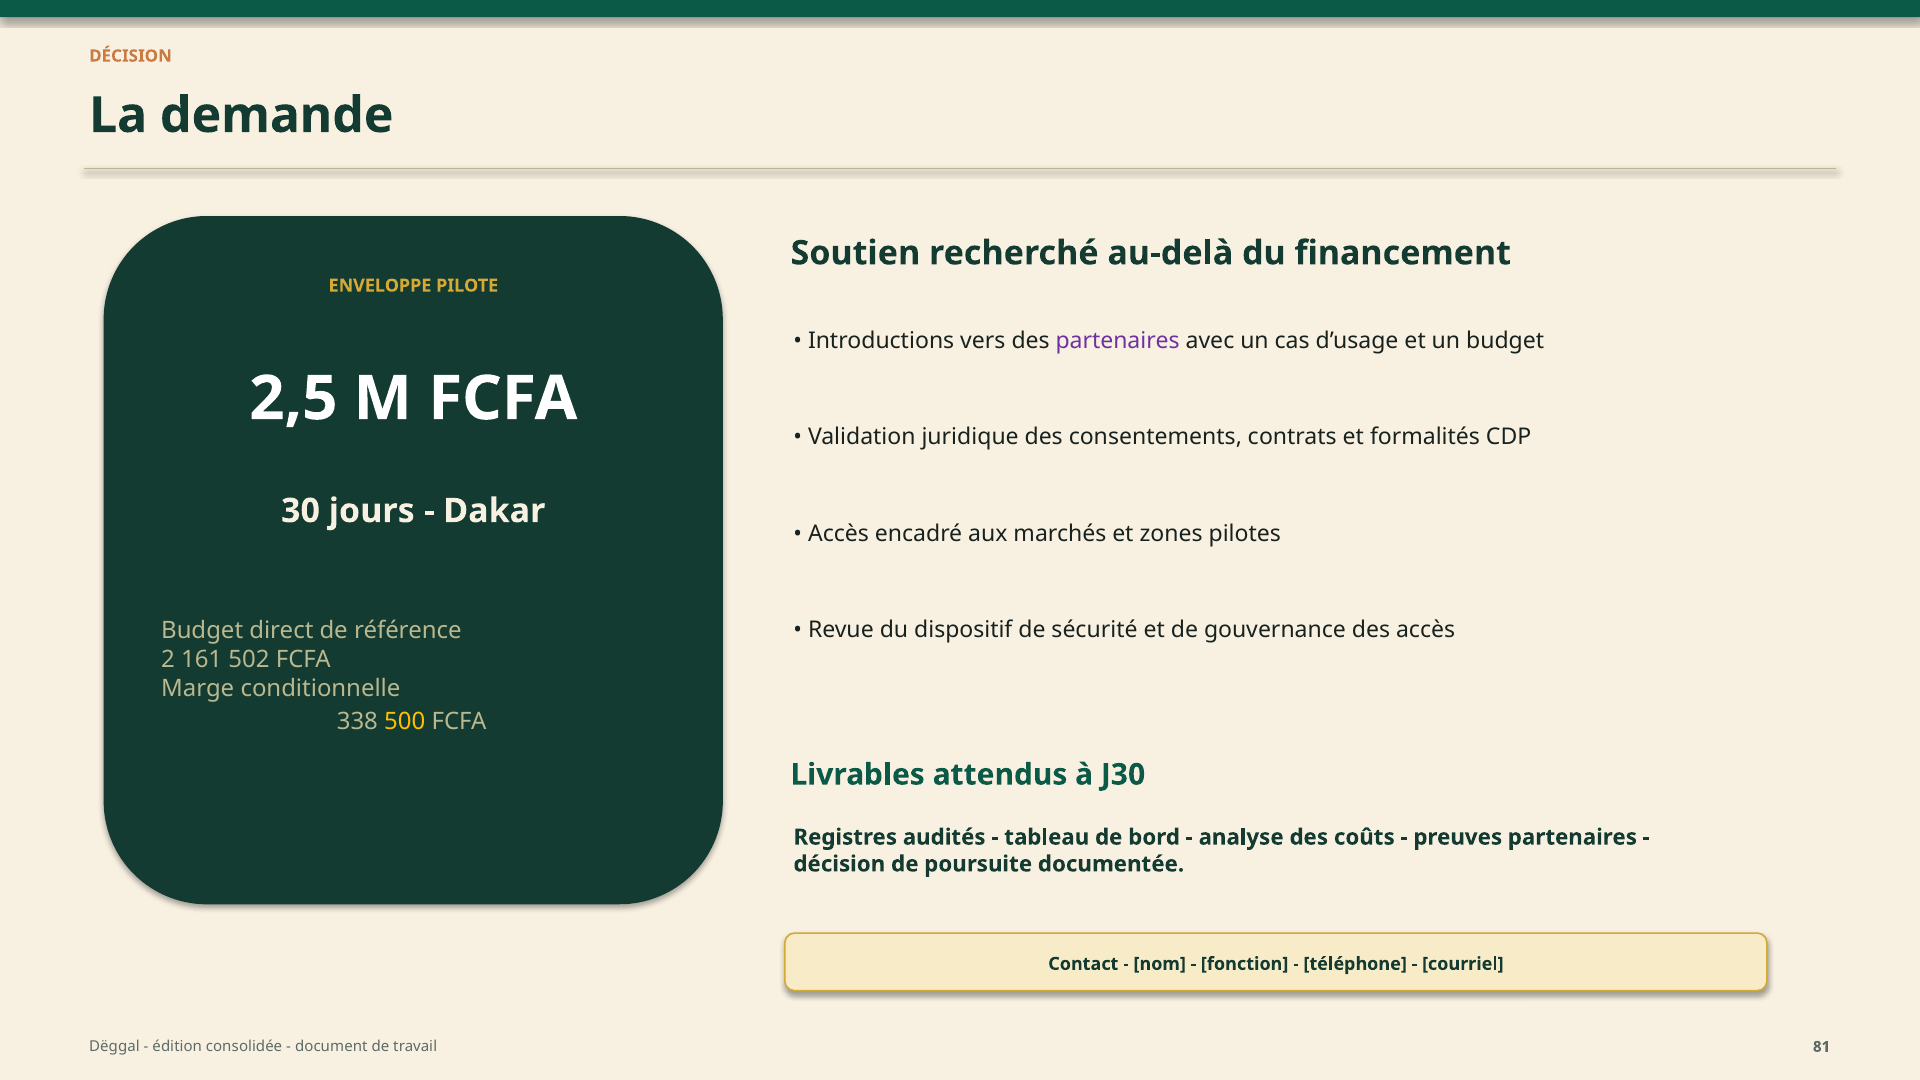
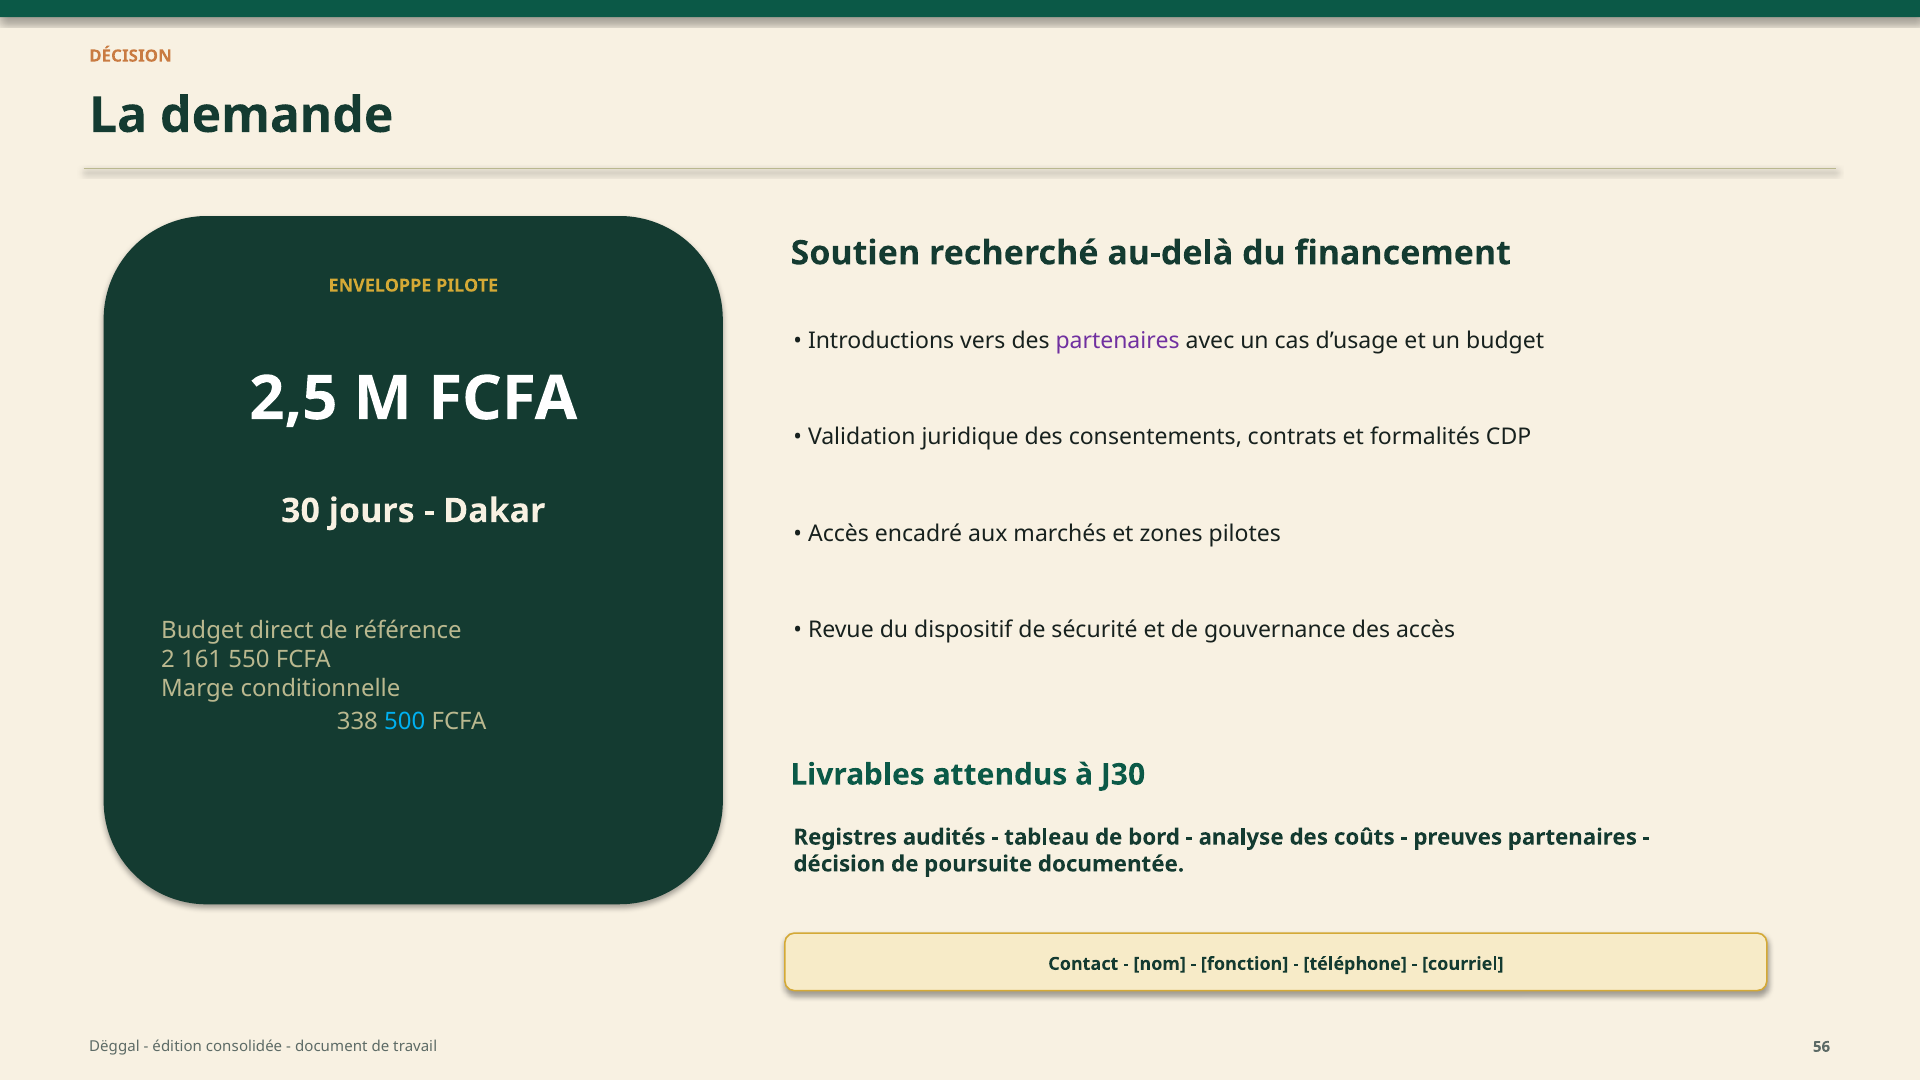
502: 502 -> 550 (249, 660)
500 colour: yellow -> light blue (405, 722)
81: 81 -> 56 (1822, 1047)
